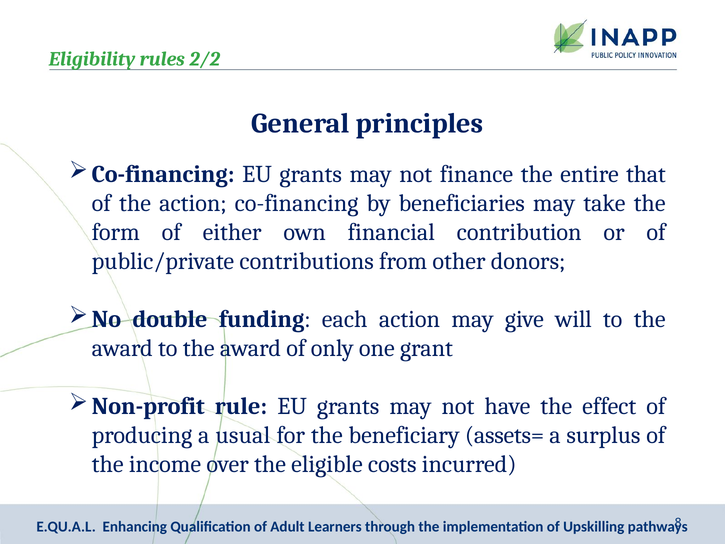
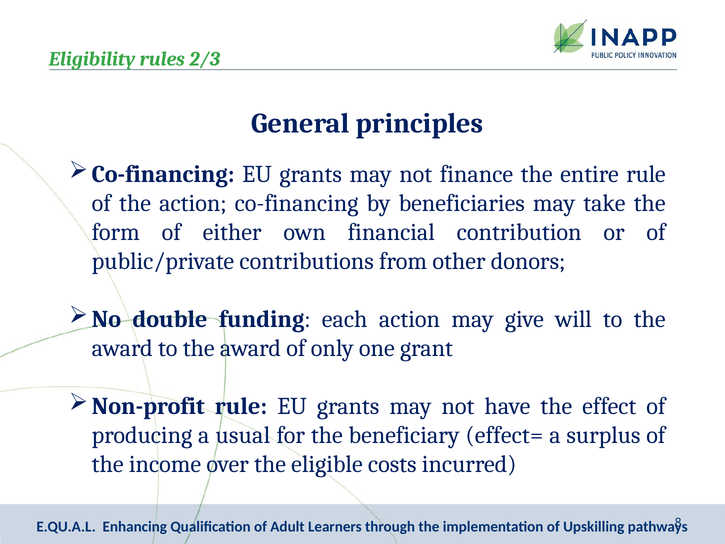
2/2: 2/2 -> 2/3 (205, 59)
entire that: that -> rule (646, 174)
assets=: assets= -> effect= (504, 435)
